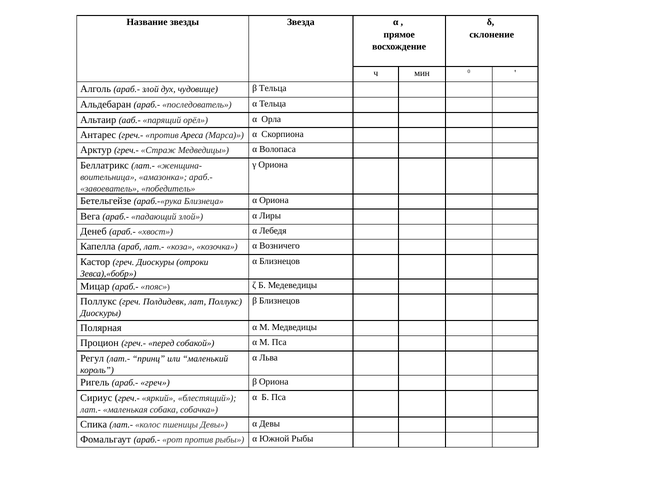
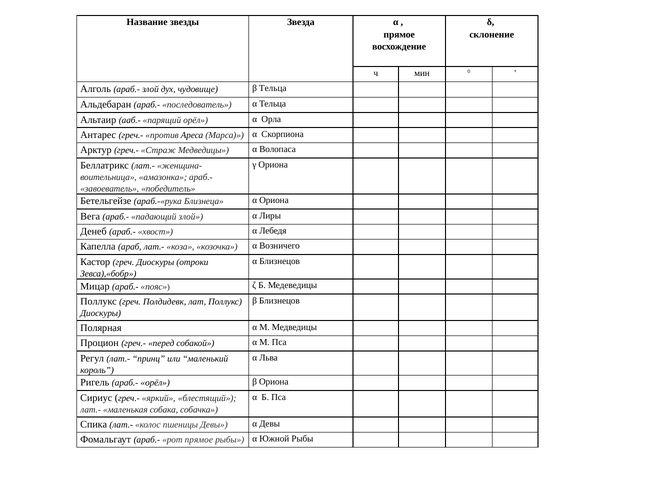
араб.- греч: греч -> орёл (155, 383)
рот против: против -> прямое (199, 440)
